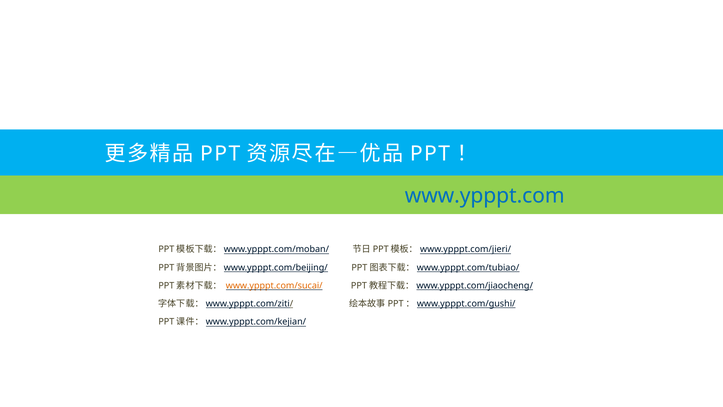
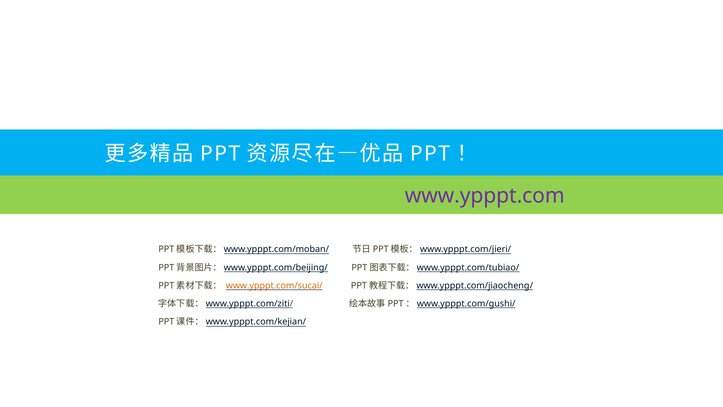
www.ypppt.com colour: blue -> purple (485, 196)
